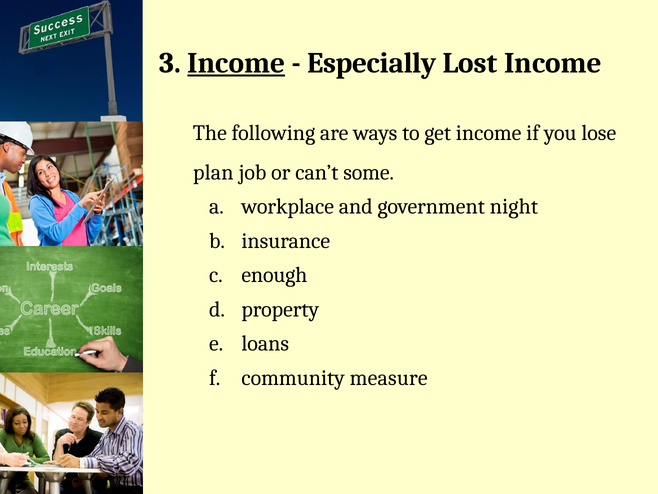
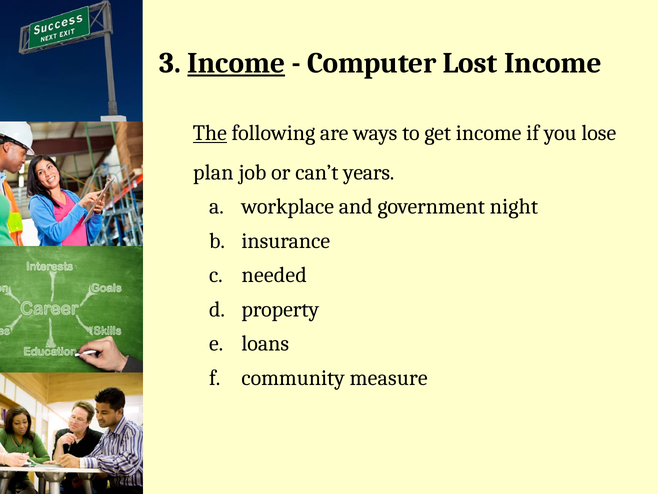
Especially: Especially -> Computer (372, 63)
The underline: none -> present (210, 133)
some: some -> years (369, 172)
enough: enough -> needed (274, 275)
